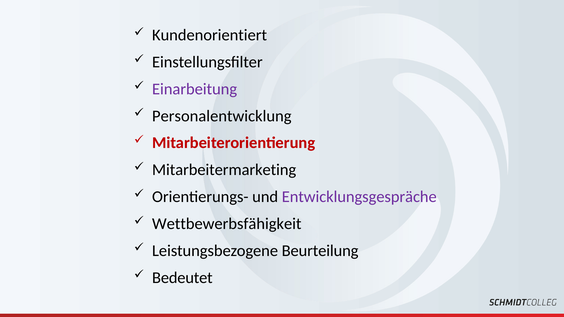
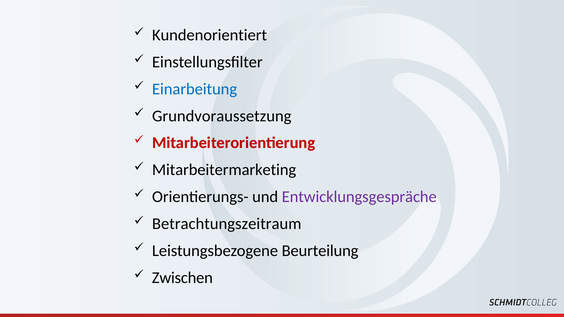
Einarbeitung colour: purple -> blue (195, 89)
Personalentwicklung: Personalentwicklung -> Grundvoraussetzung (222, 116)
Wettbewerbsfähigkeit: Wettbewerbsfähigkeit -> Betrachtungszeitraum (227, 224)
Bedeutet: Bedeutet -> Zwischen (182, 278)
